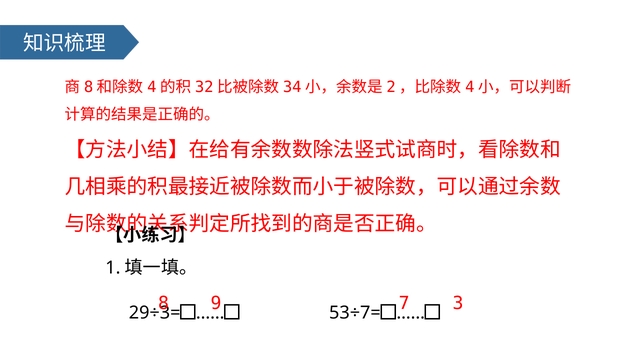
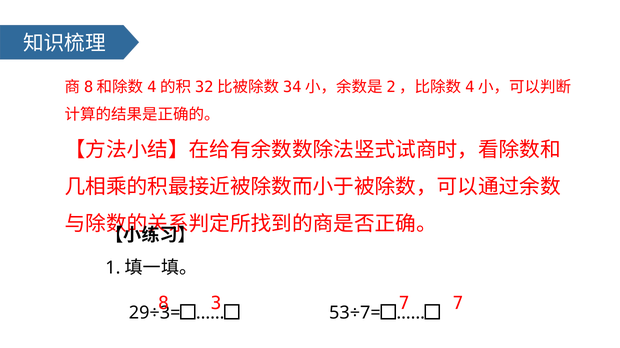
9: 9 -> 3 (216, 304)
7 3: 3 -> 7 (458, 304)
